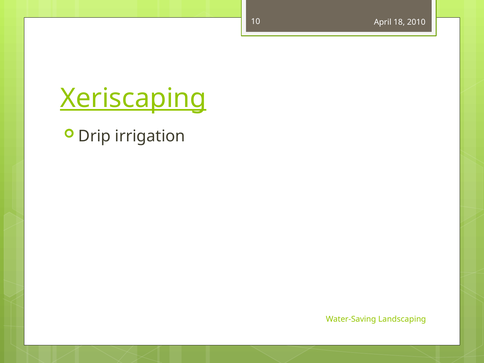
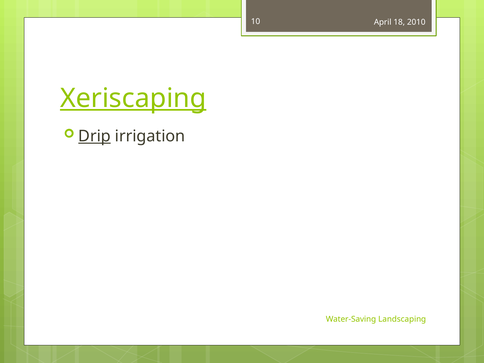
Drip underline: none -> present (94, 136)
